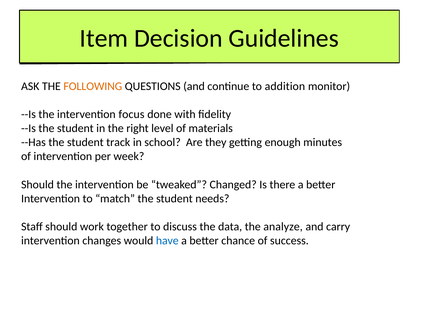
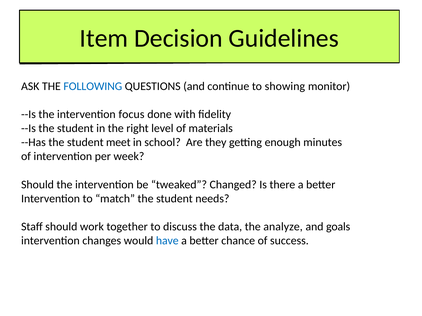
FOLLOWING colour: orange -> blue (93, 86)
addition: addition -> showing (285, 86)
track: track -> meet (118, 143)
carry: carry -> goals (338, 227)
